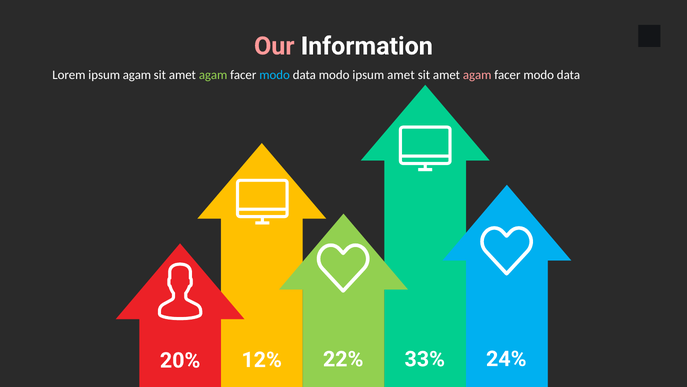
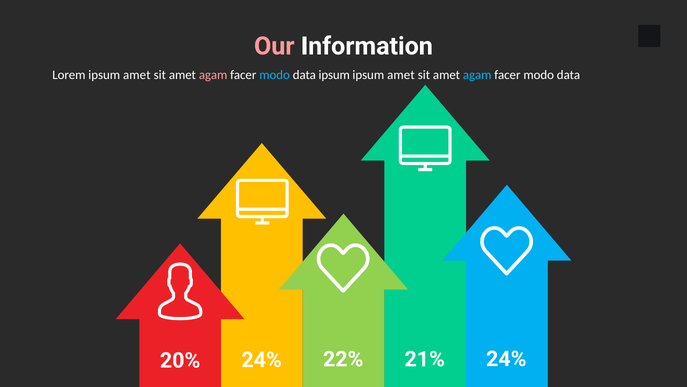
Lorem ipsum agam: agam -> amet (137, 75)
agam colour: light green -> pink (213, 75)
data modo: modo -> ipsum (334, 75)
agam colour: pink -> light blue (477, 75)
20% 12%: 12% -> 24% (262, 359)
33%: 33% -> 21% (425, 359)
